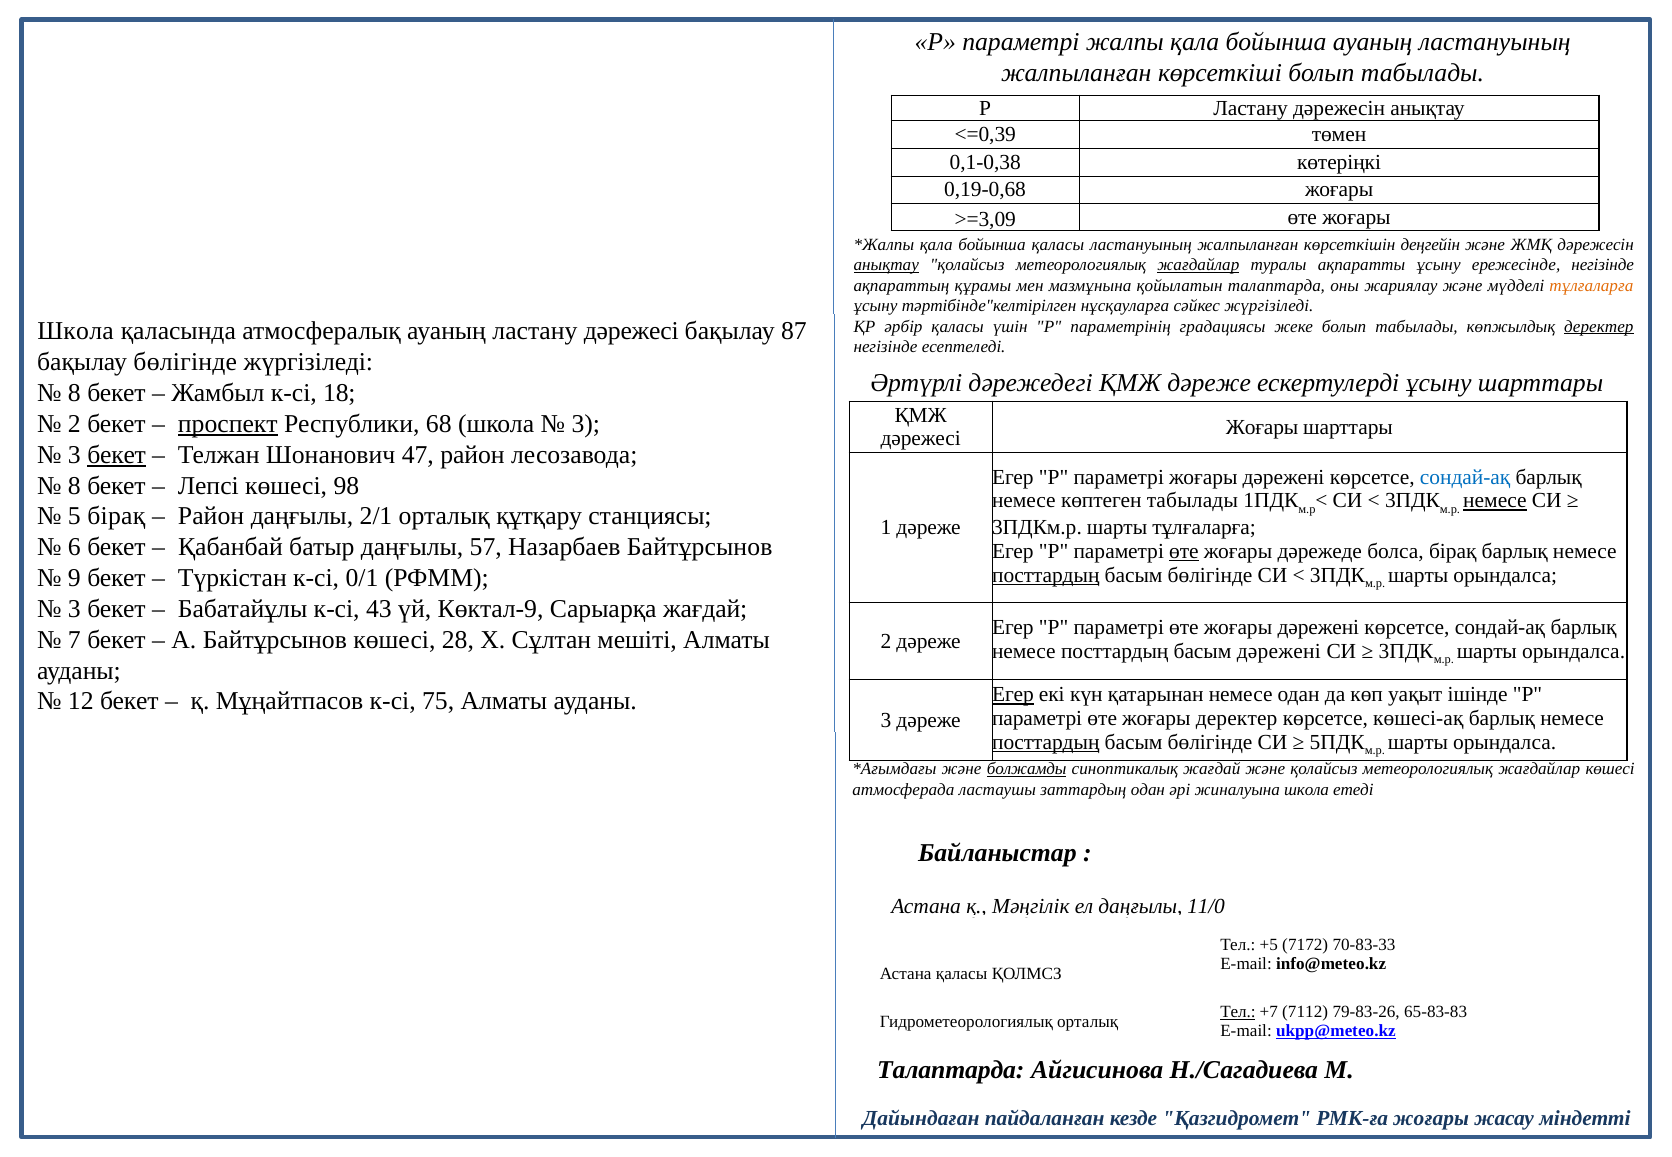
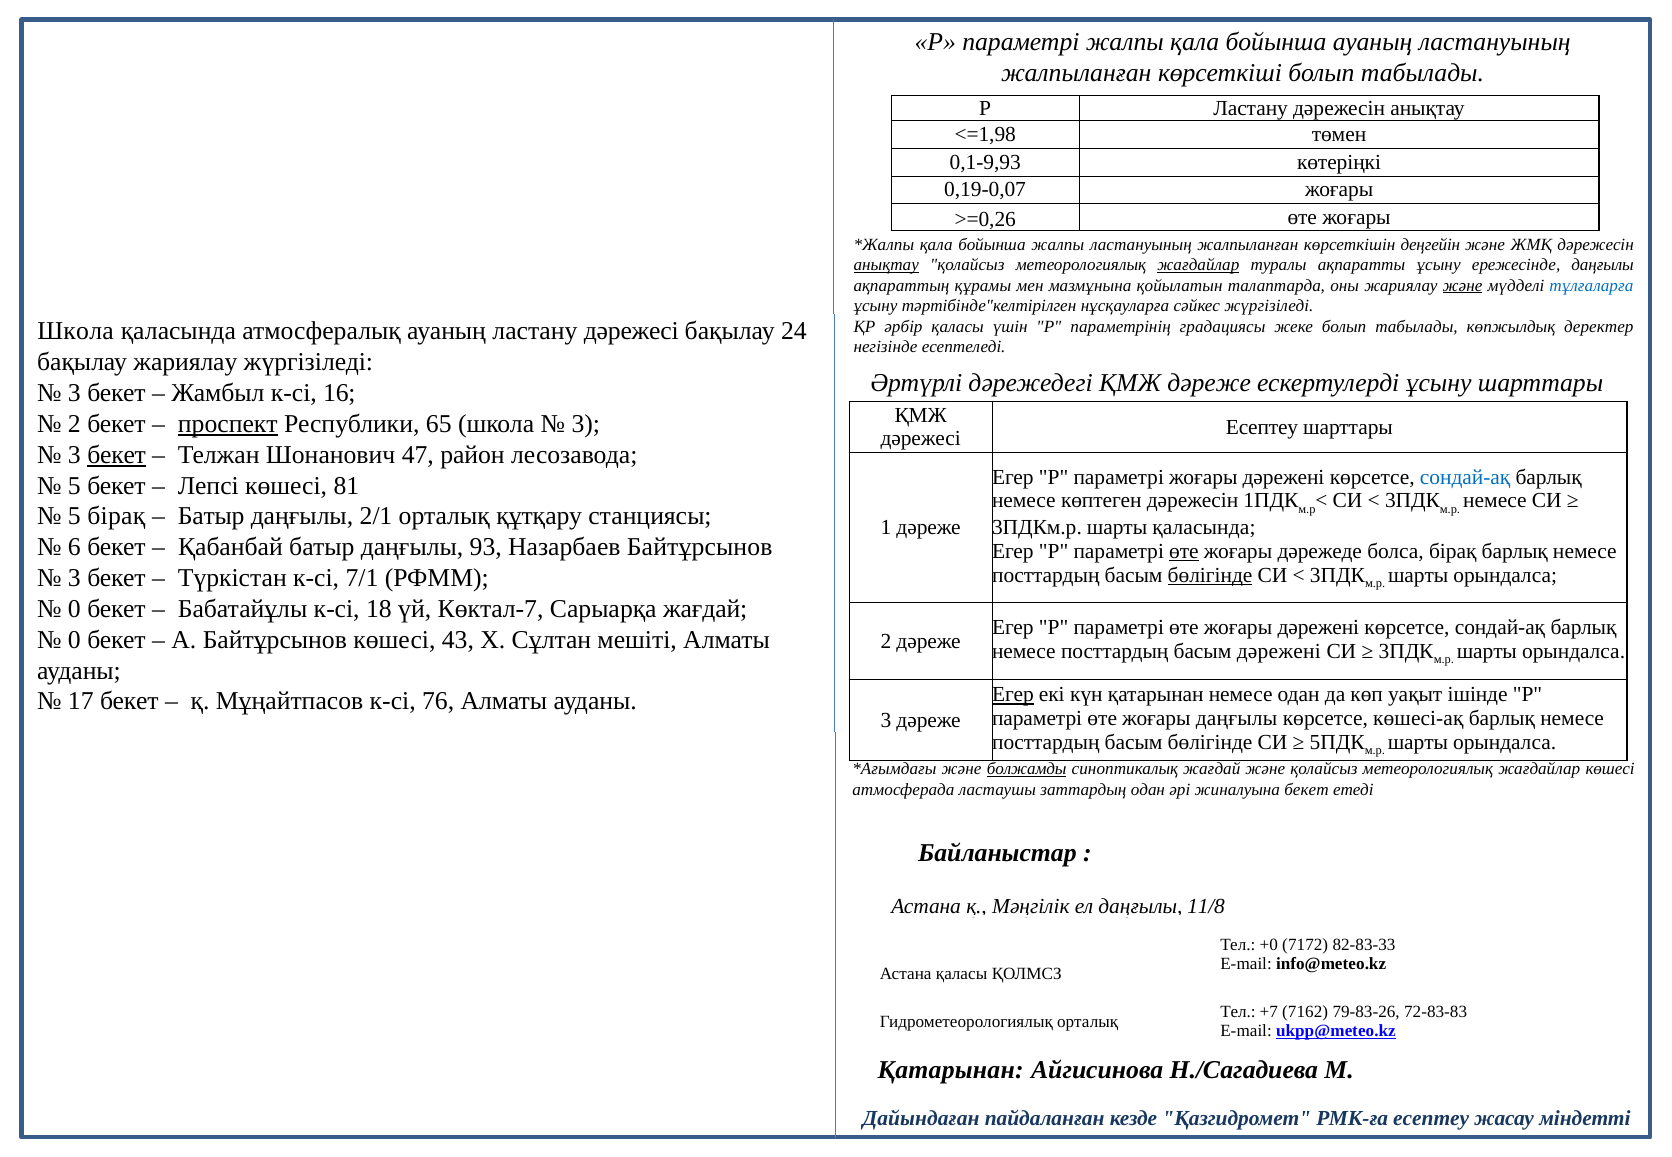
<=0,39: <=0,39 -> <=1,98 (985, 135)
0,1-0,38: 0,1-0,38 -> 0,1-9,93 (985, 162)
0,19-0,68: 0,19-0,68 -> 0,19-0,07 (985, 190)
>=3,09: >=3,09 -> >=0,26 (985, 219)
бойынша қаласы: қаласы -> жалпы (1058, 245)
ережесінде негізінде: негізінде -> даңғылы (1603, 265)
және underline: none -> present (1463, 286)
тұлғаларға colour: orange -> blue (1591, 286)
деректер underline: present -> none (1599, 327)
87: 87 -> 24 (794, 331)
бақылау бөлігінде: бөлігінде -> жариялау (185, 362)
8: 8 -> 3 (74, 393)
18: 18 -> 16 (339, 393)
68: 68 -> 65 (439, 424)
Жоғары: Жоғары -> Есептеу (1262, 427)
8: 8 -> 5 (74, 486)
98: 98 -> 81 (346, 486)
көптеген табылады: табылады -> дәрежесін (1193, 501)
немесе underline: present -> none (1495, 501)
Район: Район -> Батыр (211, 517)
шарты тұлғаларға: тұлғаларға -> қаласында (1204, 528)
57: 57 -> 93 (486, 547)
посттардың underline: present -> none (1046, 575)
бөлігінде underline: none -> present (1210, 575)
9: 9 -> 3 (74, 578)
0/1: 0/1 -> 7/1 (362, 578)
3: 3 -> 0 (74, 609)
43: 43 -> 18 (379, 609)
Көктал-9: Көктал-9 -> Көктал-7 (491, 609)
7: 7 -> 0 (74, 640)
28: 28 -> 43 (458, 640)
12: 12 -> 17 (81, 702)
75: 75 -> 76 (438, 702)
жоғары деректер: деректер -> даңғылы (1237, 719)
посттардың underline: present -> none (1046, 742)
жиналуына школа: школа -> бекет (1306, 790)
11/0: 11/0 -> 11/8 (1206, 906)
+5: +5 -> +0 (1269, 946)
70-83-33: 70-83-33 -> 82-83-33 (1364, 946)
Тел underline: present -> none (1238, 1013)
7112: 7112 -> 7162 (1305, 1013)
65-83-83: 65-83-83 -> 72-83-83 (1436, 1013)
Талаптарда: Талаптарда -> Қатарынан (951, 1070)
РМК-ға жоғары: жоғары -> есептеу (1431, 1118)
